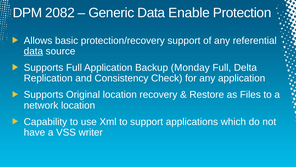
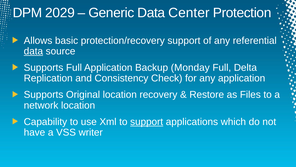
2082: 2082 -> 2029 (60, 13)
Enable: Enable -> Center (189, 13)
support underline: none -> present (147, 121)
